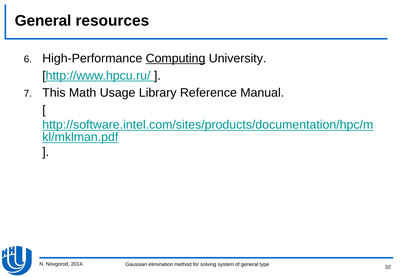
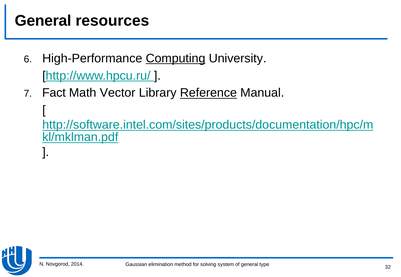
This: This -> Fact (54, 93)
Usage: Usage -> Vector (118, 93)
Reference underline: none -> present (208, 93)
